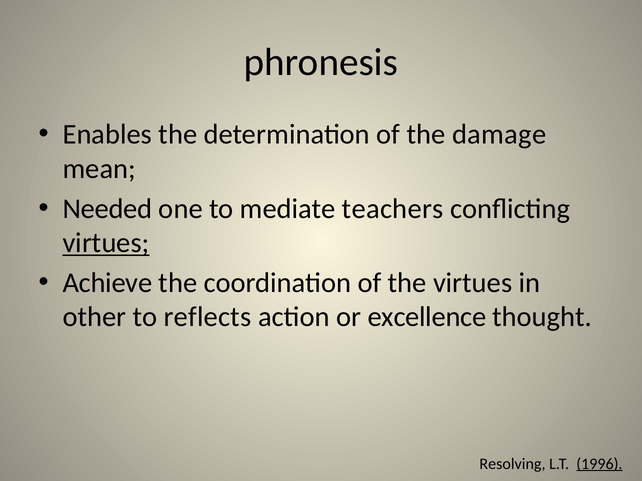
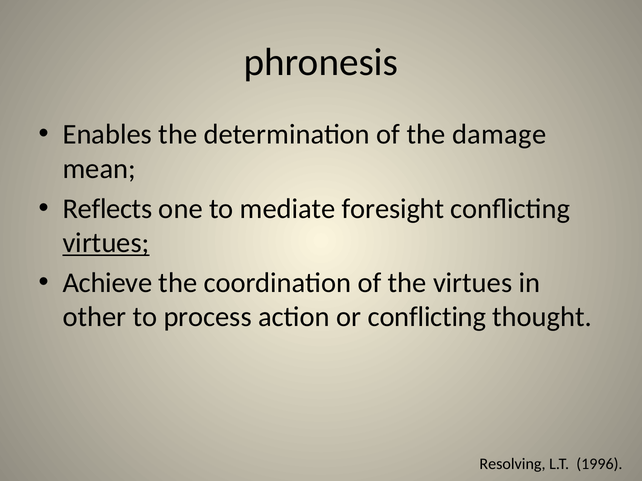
Needed: Needed -> Reflects (107, 209)
teachers: teachers -> foresight (393, 209)
reflects: reflects -> process (208, 317)
or excellence: excellence -> conflicting (427, 317)
1996 underline: present -> none (599, 464)
